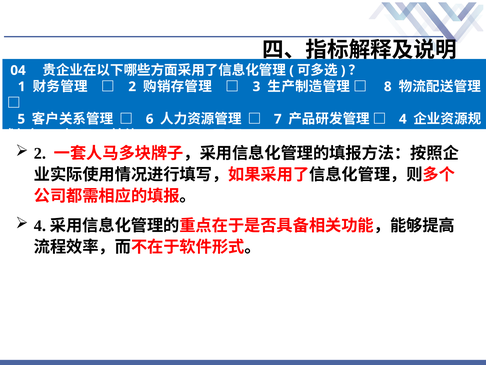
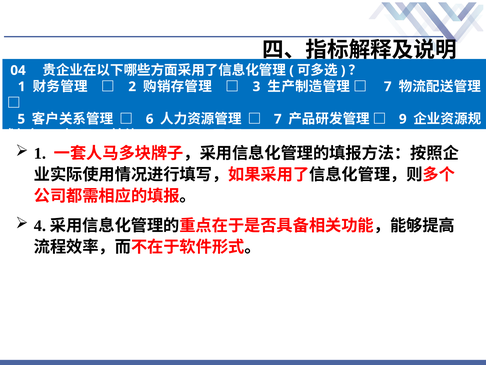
8: 8 -> 7 (388, 87)
4: 4 -> 9 (403, 119)
2: 2 -> 1 (40, 153)
